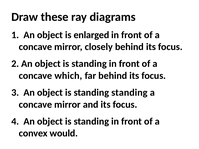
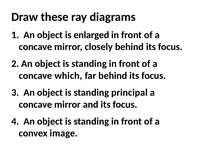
standing standing: standing -> principal (129, 93)
would: would -> image (64, 133)
